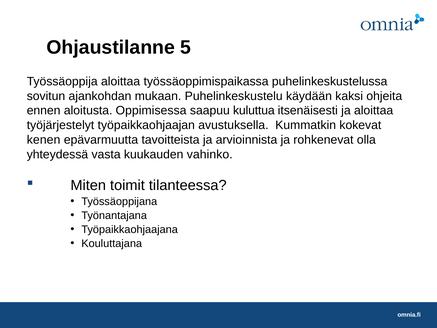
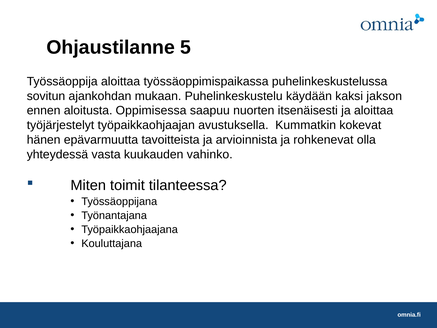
ohjeita: ohjeita -> jakson (384, 96)
kuluttua: kuluttua -> nuorten (254, 110)
kenen: kenen -> hänen (44, 140)
